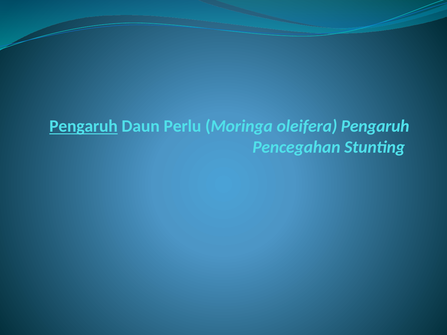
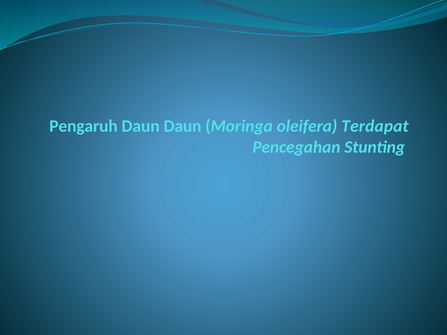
Pengaruh underline: present -> none (84, 126)
Daun Perlu: Perlu -> Daun (183, 126)
oleifera Pengaruh: Pengaruh -> Terdapat (375, 126)
